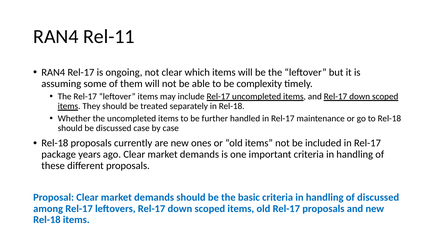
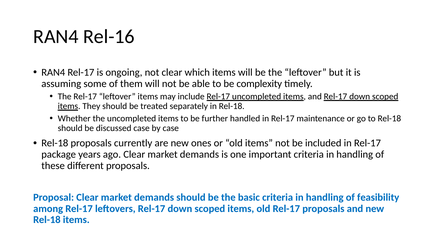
Rel-11: Rel-11 -> Rel-16 (109, 37)
of discussed: discussed -> feasibility (378, 198)
